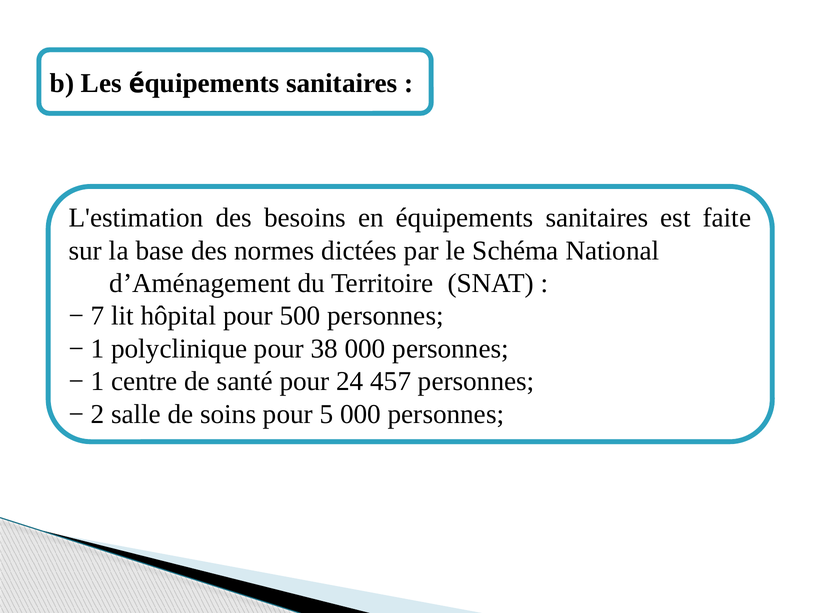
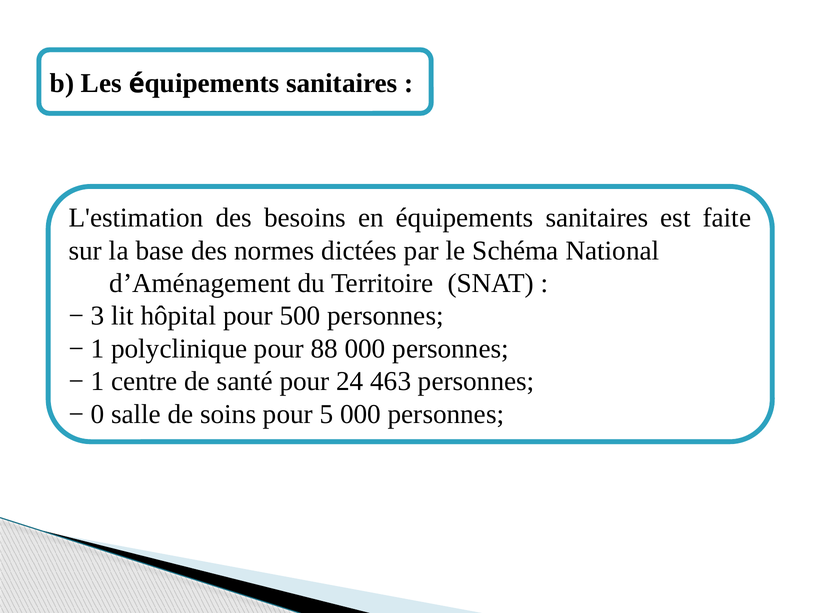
7: 7 -> 3 (98, 316)
38: 38 -> 88 (324, 349)
457: 457 -> 463 (391, 381)
2: 2 -> 0 (98, 414)
